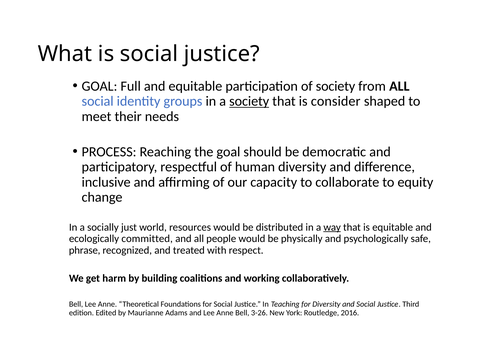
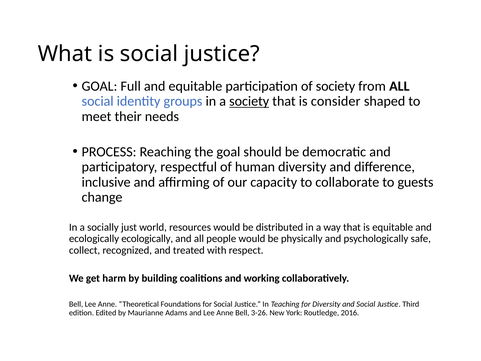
equity: equity -> guests (415, 182)
way underline: present -> none (332, 227)
ecologically committed: committed -> ecologically (147, 239)
phrase: phrase -> collect (85, 250)
